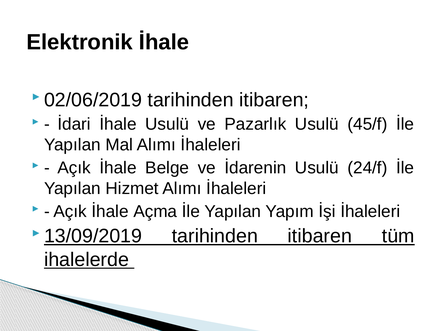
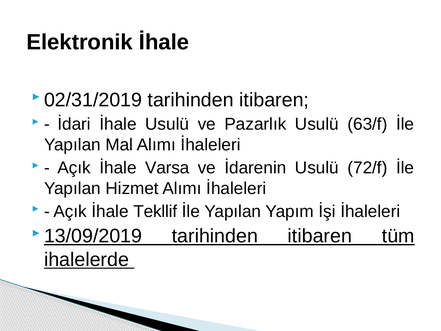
02/06/2019: 02/06/2019 -> 02/31/2019 (93, 100)
45/f: 45/f -> 63/f (367, 124)
Belge: Belge -> Varsa (167, 168)
24/f: 24/f -> 72/f (367, 168)
Açma: Açma -> Tekllif (155, 211)
